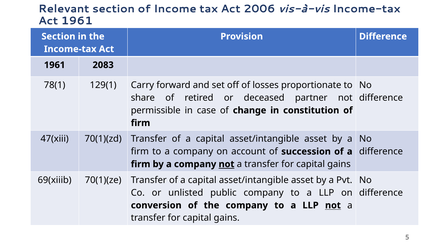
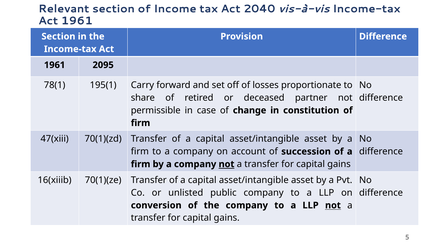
2006: 2006 -> 2040 (259, 9)
2083: 2083 -> 2095 (103, 65)
129(1: 129(1 -> 195(1 (103, 85)
69(xiiib: 69(xiiib -> 16(xiiib (55, 180)
